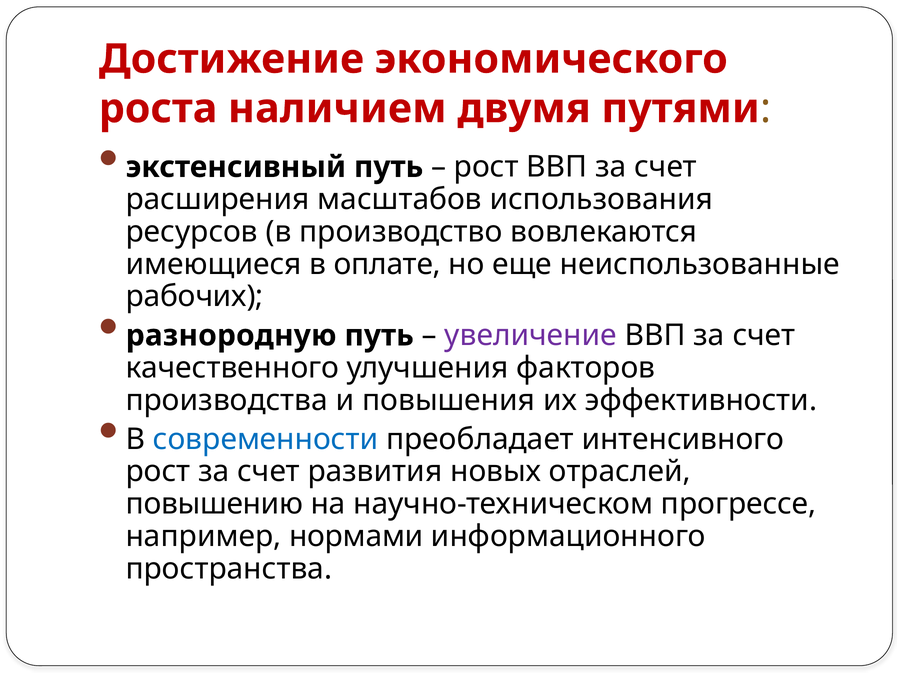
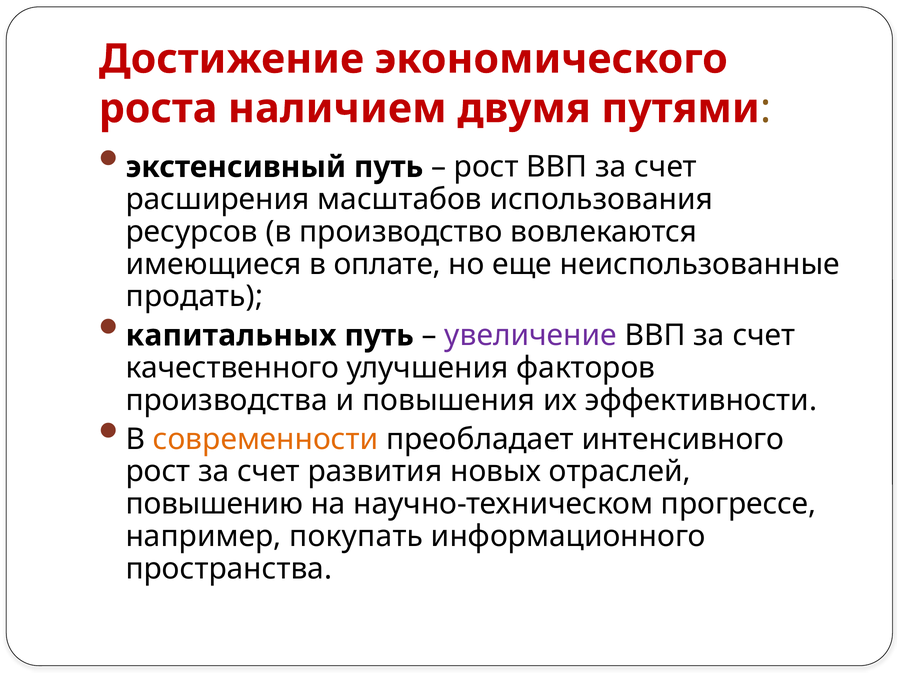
рабочих: рабочих -> продать (194, 296)
разнородную: разнородную -> капитальных (231, 335)
современности colour: blue -> orange (266, 439)
нормами: нормами -> покупать (356, 536)
